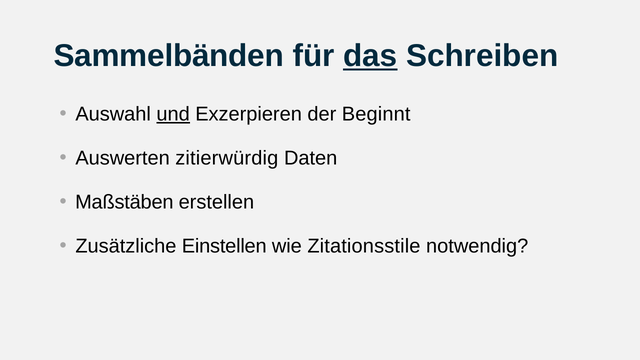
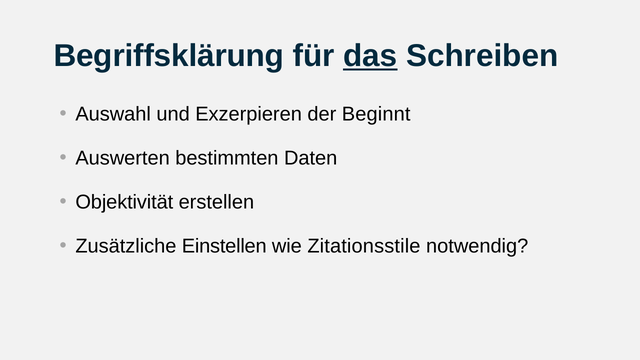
Sammelbänden: Sammelbänden -> Begriffsklärung (169, 56)
und underline: present -> none (173, 114)
zitierwürdig: zitierwürdig -> bestimmten (227, 158)
Maßstäben: Maßstäben -> Objektivität (124, 202)
